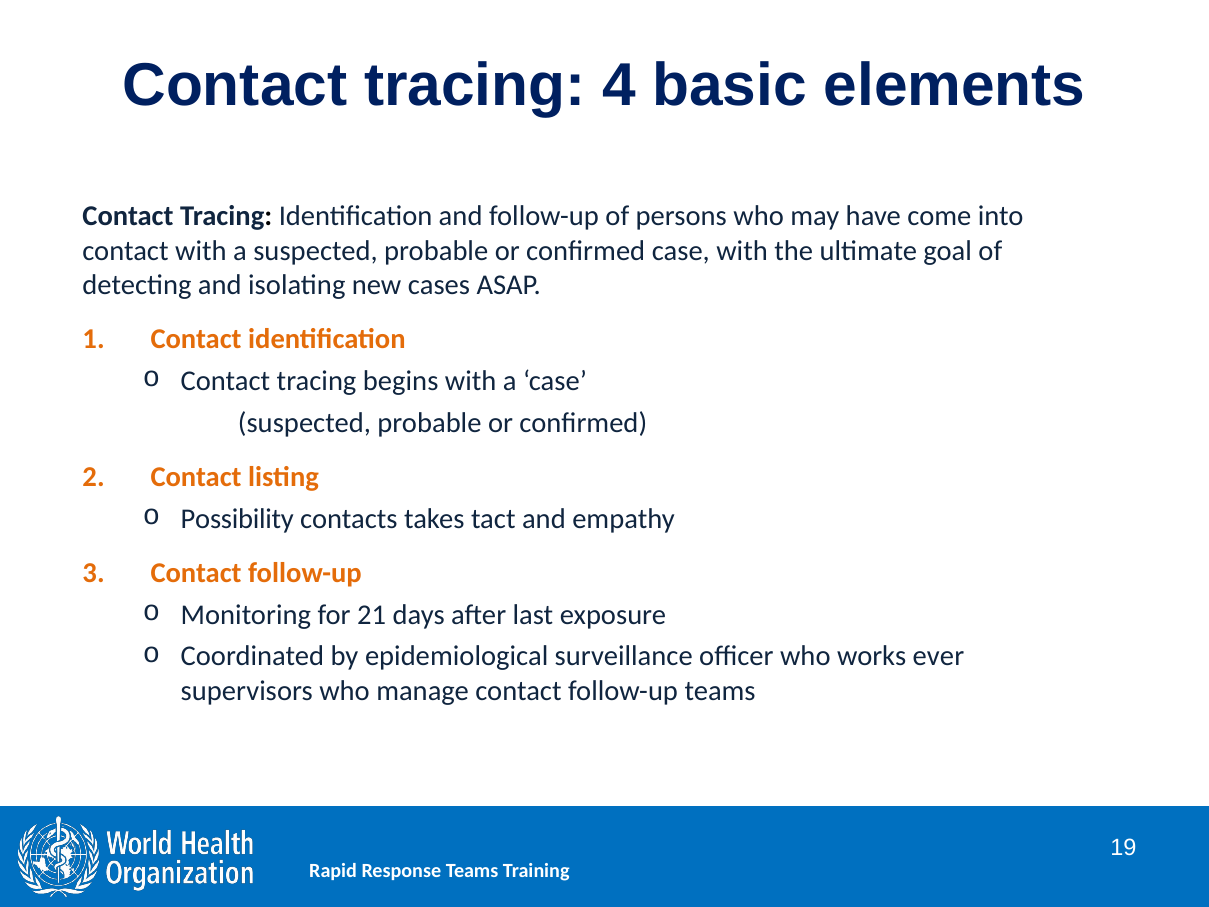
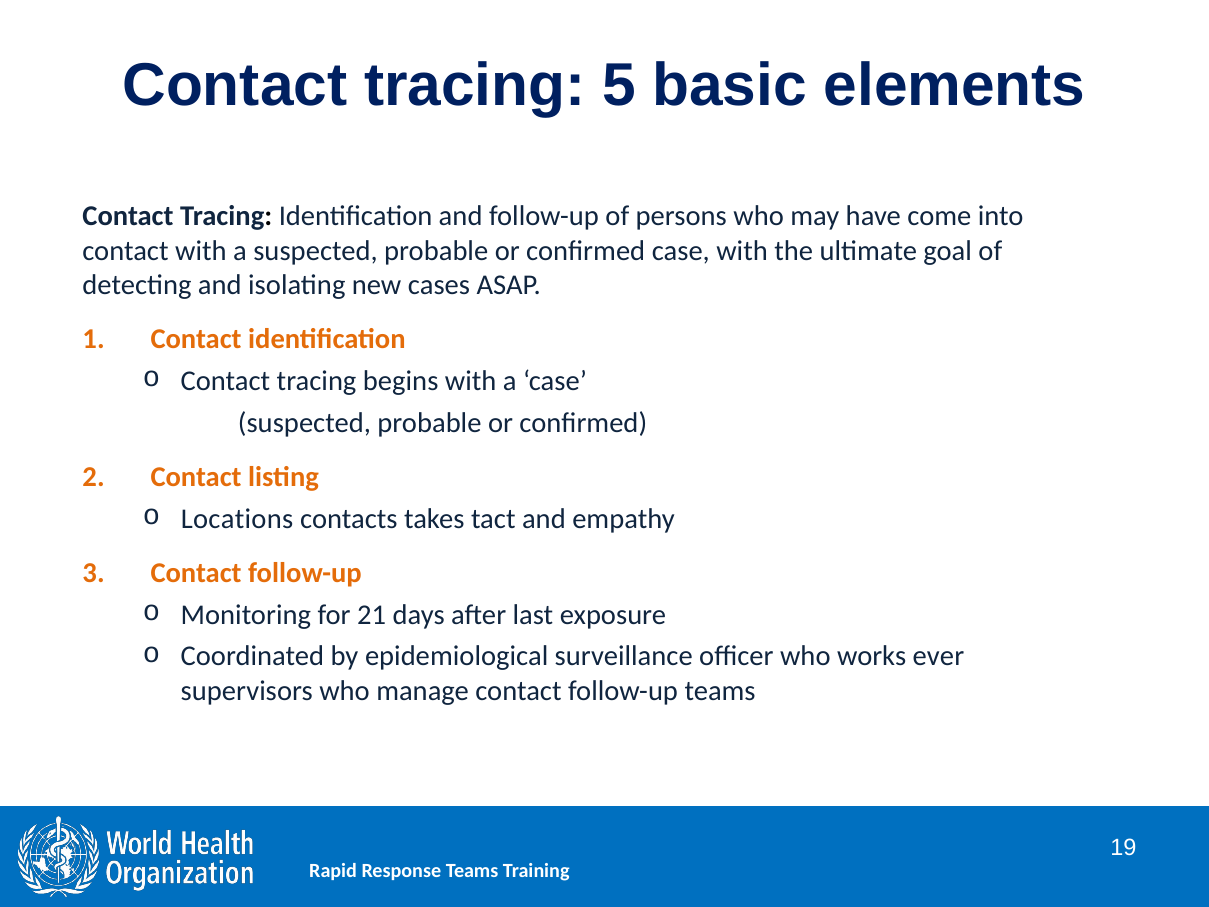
4: 4 -> 5 (619, 86)
Possibility: Possibility -> Locations (237, 519)
